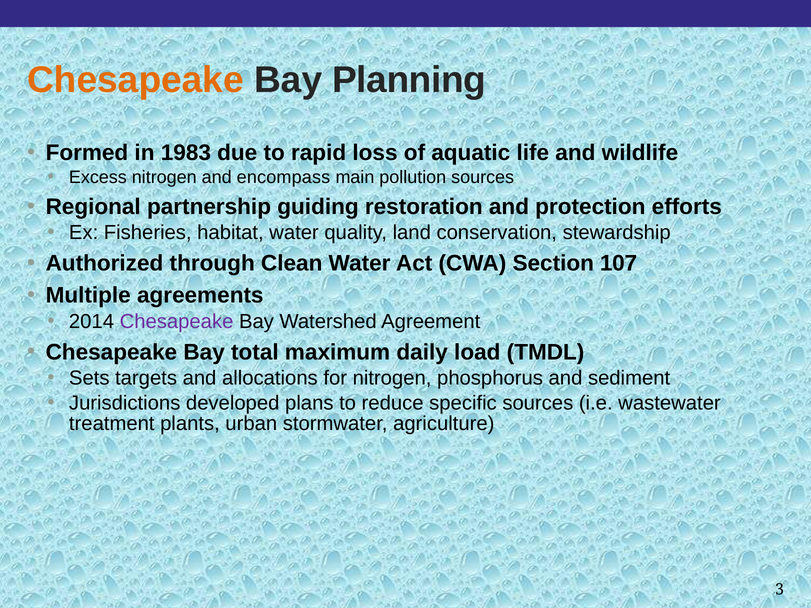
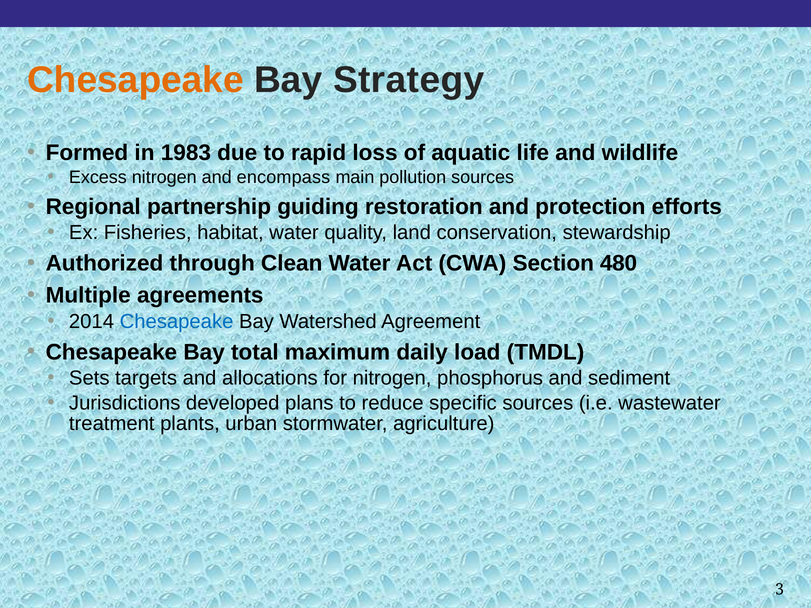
Planning: Planning -> Strategy (409, 80)
107: 107 -> 480 (618, 264)
Chesapeake colour: purple -> blue (177, 322)
